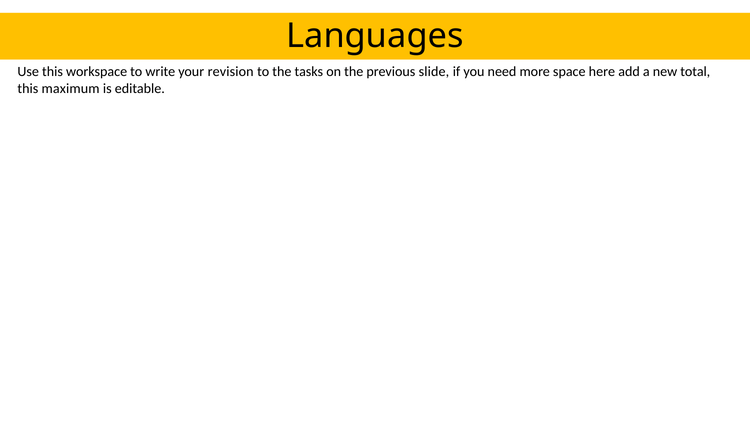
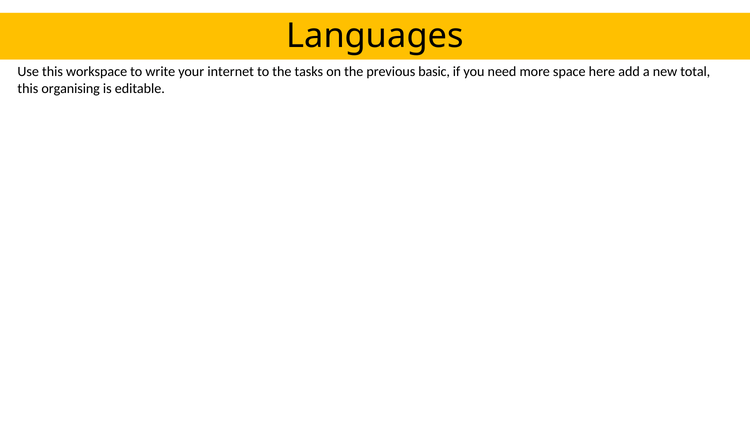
revision: revision -> internet (231, 72)
slide: slide -> basic (434, 72)
maximum: maximum -> organising (71, 89)
